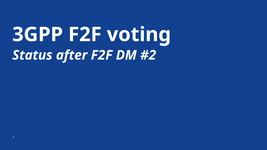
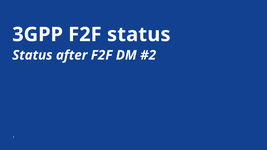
F2F voting: voting -> status (139, 35)
